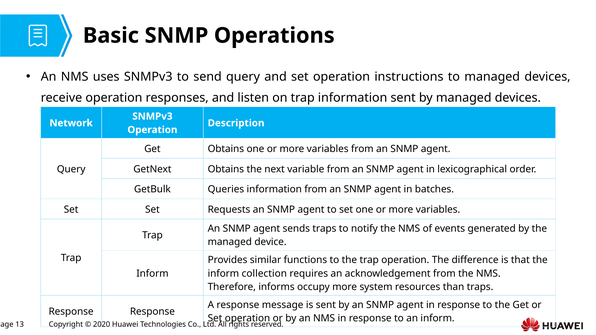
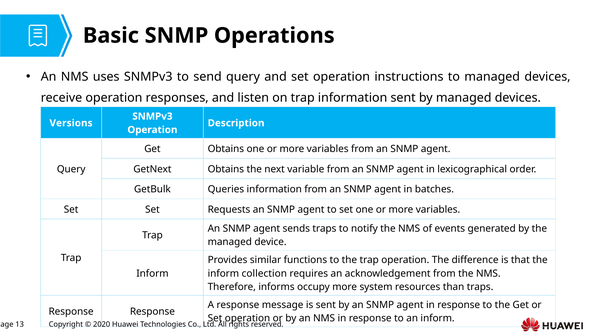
Network: Network -> Versions (71, 123)
